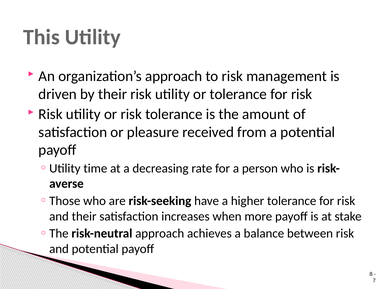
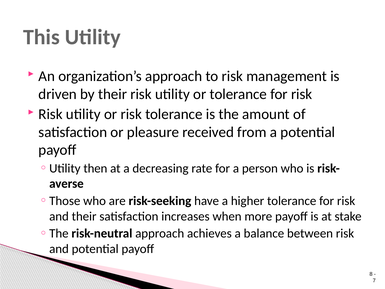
time: time -> then (95, 168)
